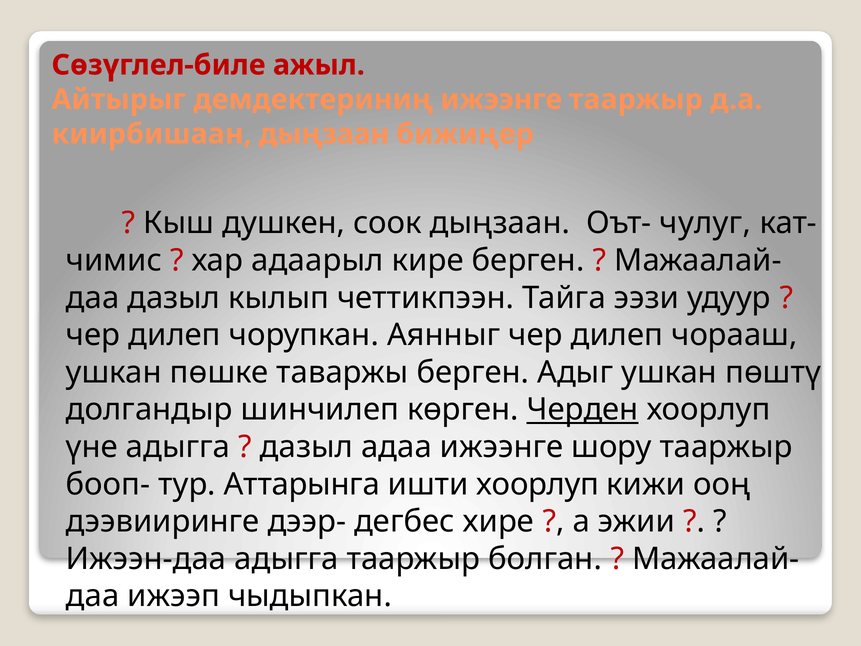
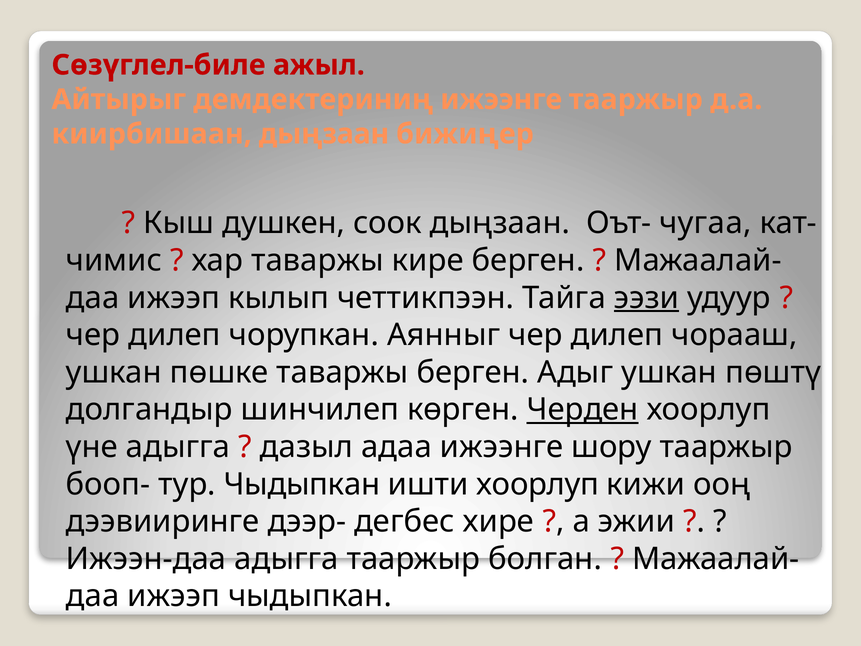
чулуг: чулуг -> чугаа (705, 223)
хар адаарыл: адаарыл -> таваржы (318, 260)
дазыл: дазыл -> ижээп (174, 298)
ээзи underline: none -> present (646, 298)
тур Аттарынга: Аттарынга -> Чыдыпкан (302, 484)
